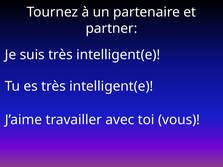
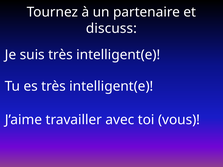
partner: partner -> discuss (111, 28)
